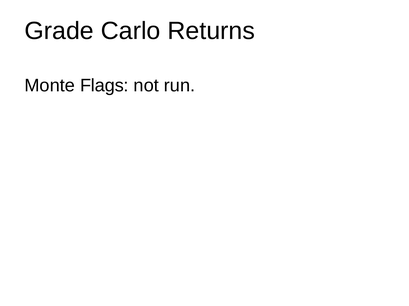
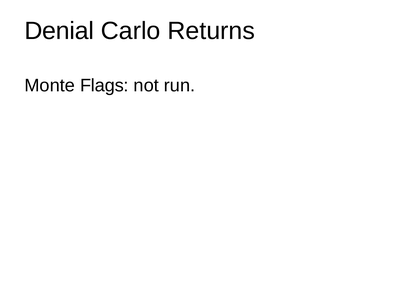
Grade: Grade -> Denial (59, 31)
